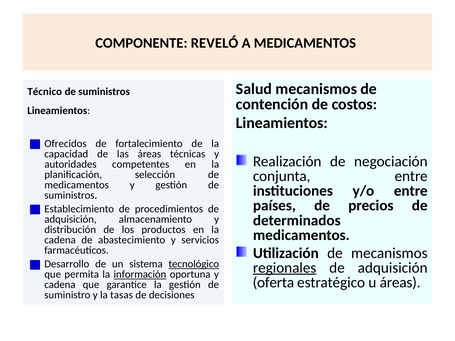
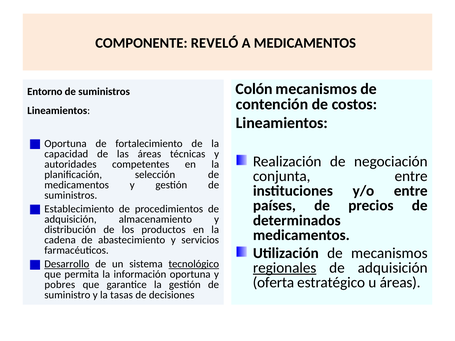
Salud: Salud -> Colón (254, 89)
Técnico: Técnico -> Entorno (45, 92)
Ofrecidos: Ofrecidos -> Oportuna (66, 144)
Desarrollo underline: none -> present (67, 264)
información underline: present -> none (140, 275)
cadena: cadena -> pobres (60, 285)
